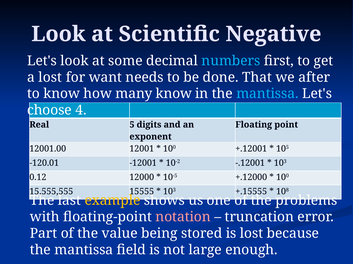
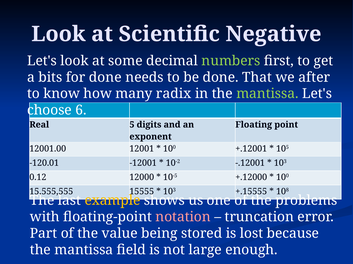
numbers colour: light blue -> light green (231, 61)
a lost: lost -> bits (50, 77)
for want: want -> done (105, 77)
many know: know -> radix (174, 94)
mantissa colour: light blue -> light green (267, 94)
4: 4 -> 6 (81, 110)
